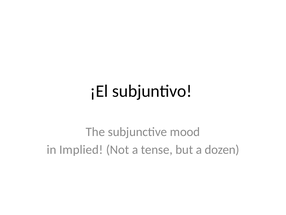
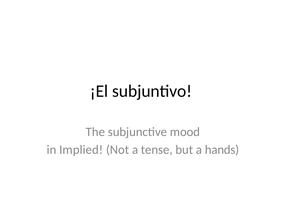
dozen: dozen -> hands (222, 149)
